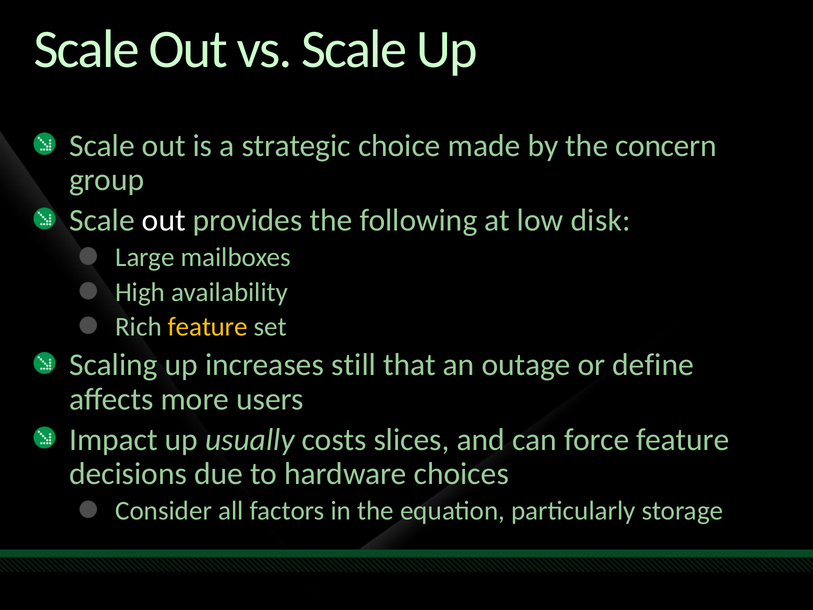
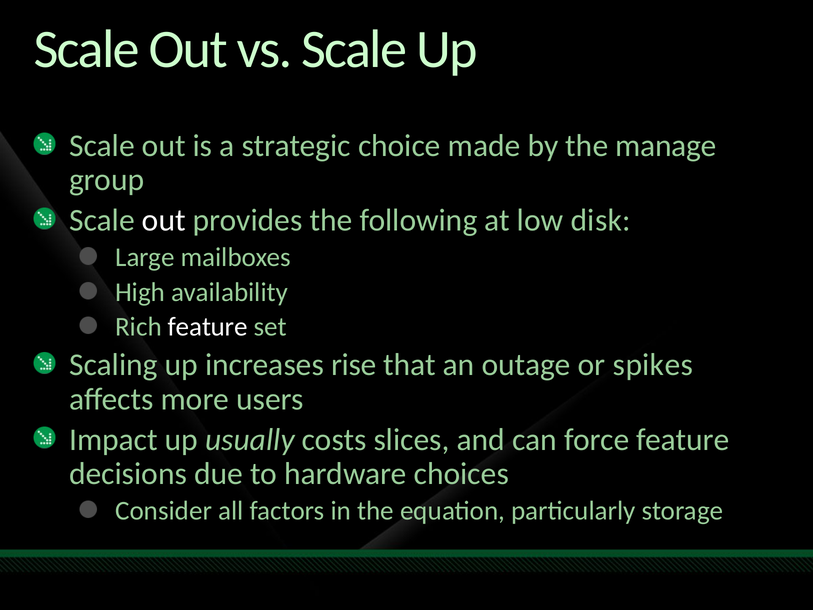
concern: concern -> manage (666, 146)
feature colour: yellow -> white (208, 327)
still: still -> rise (354, 365)
define: define -> spikes (653, 365)
